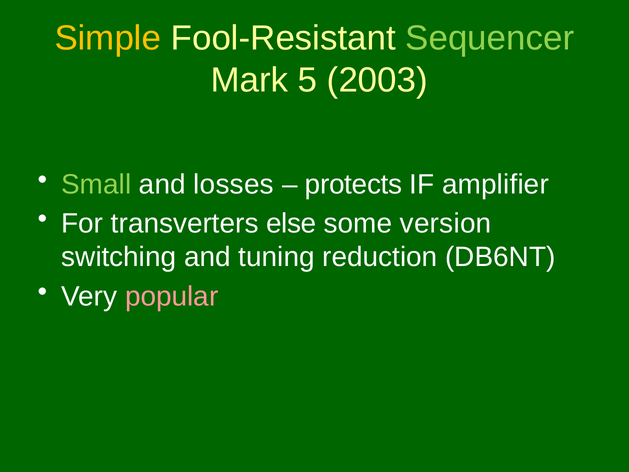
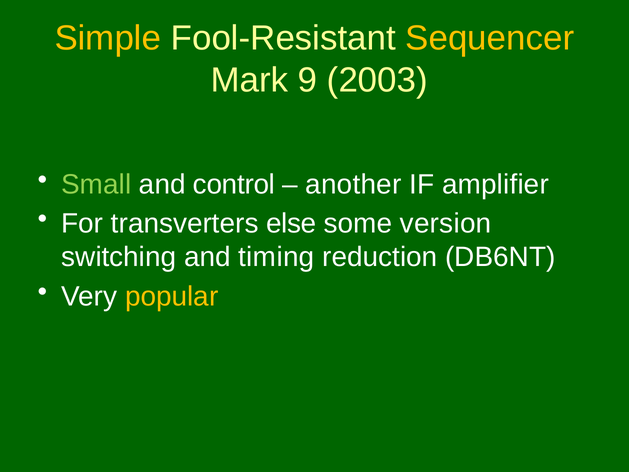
Sequencer colour: light green -> yellow (490, 38)
5: 5 -> 9 (308, 80)
losses: losses -> control (234, 184)
protects: protects -> another (353, 184)
tuning: tuning -> timing (276, 257)
popular colour: pink -> yellow (172, 296)
